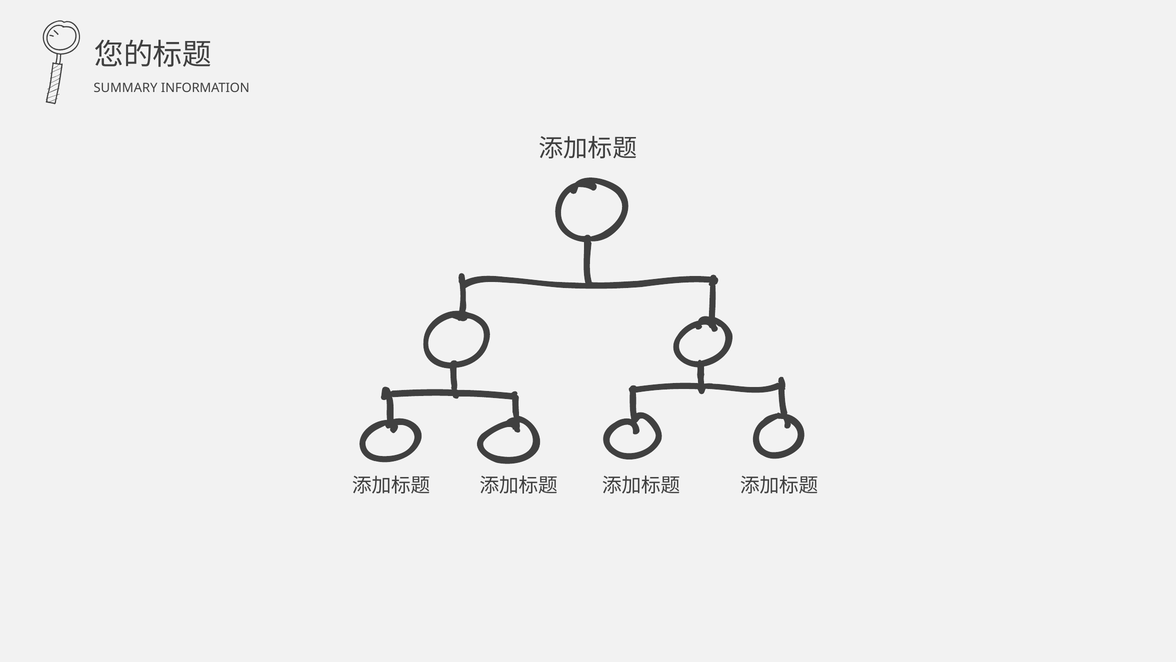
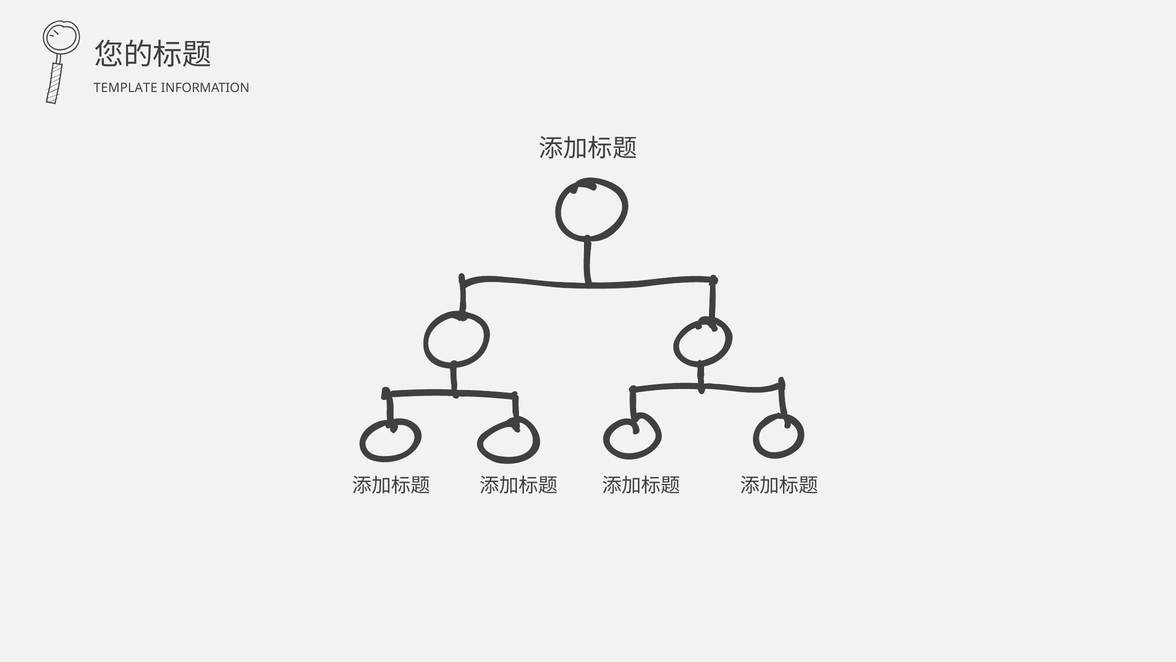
SUMMARY: SUMMARY -> TEMPLATE (126, 88)
